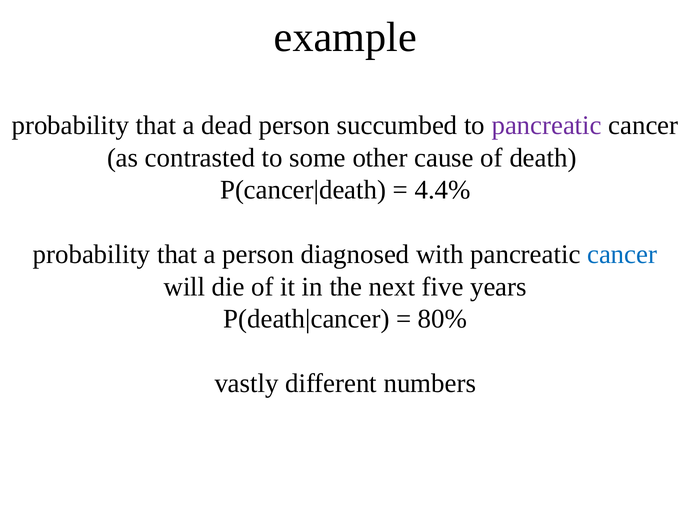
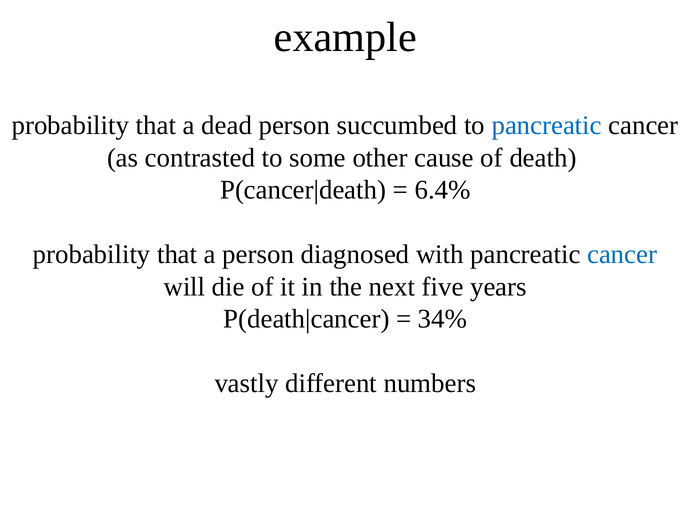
pancreatic colour: purple -> blue (547, 126)
4.4%: 4.4% -> 6.4% (443, 190)
80%: 80% -> 34% (443, 319)
